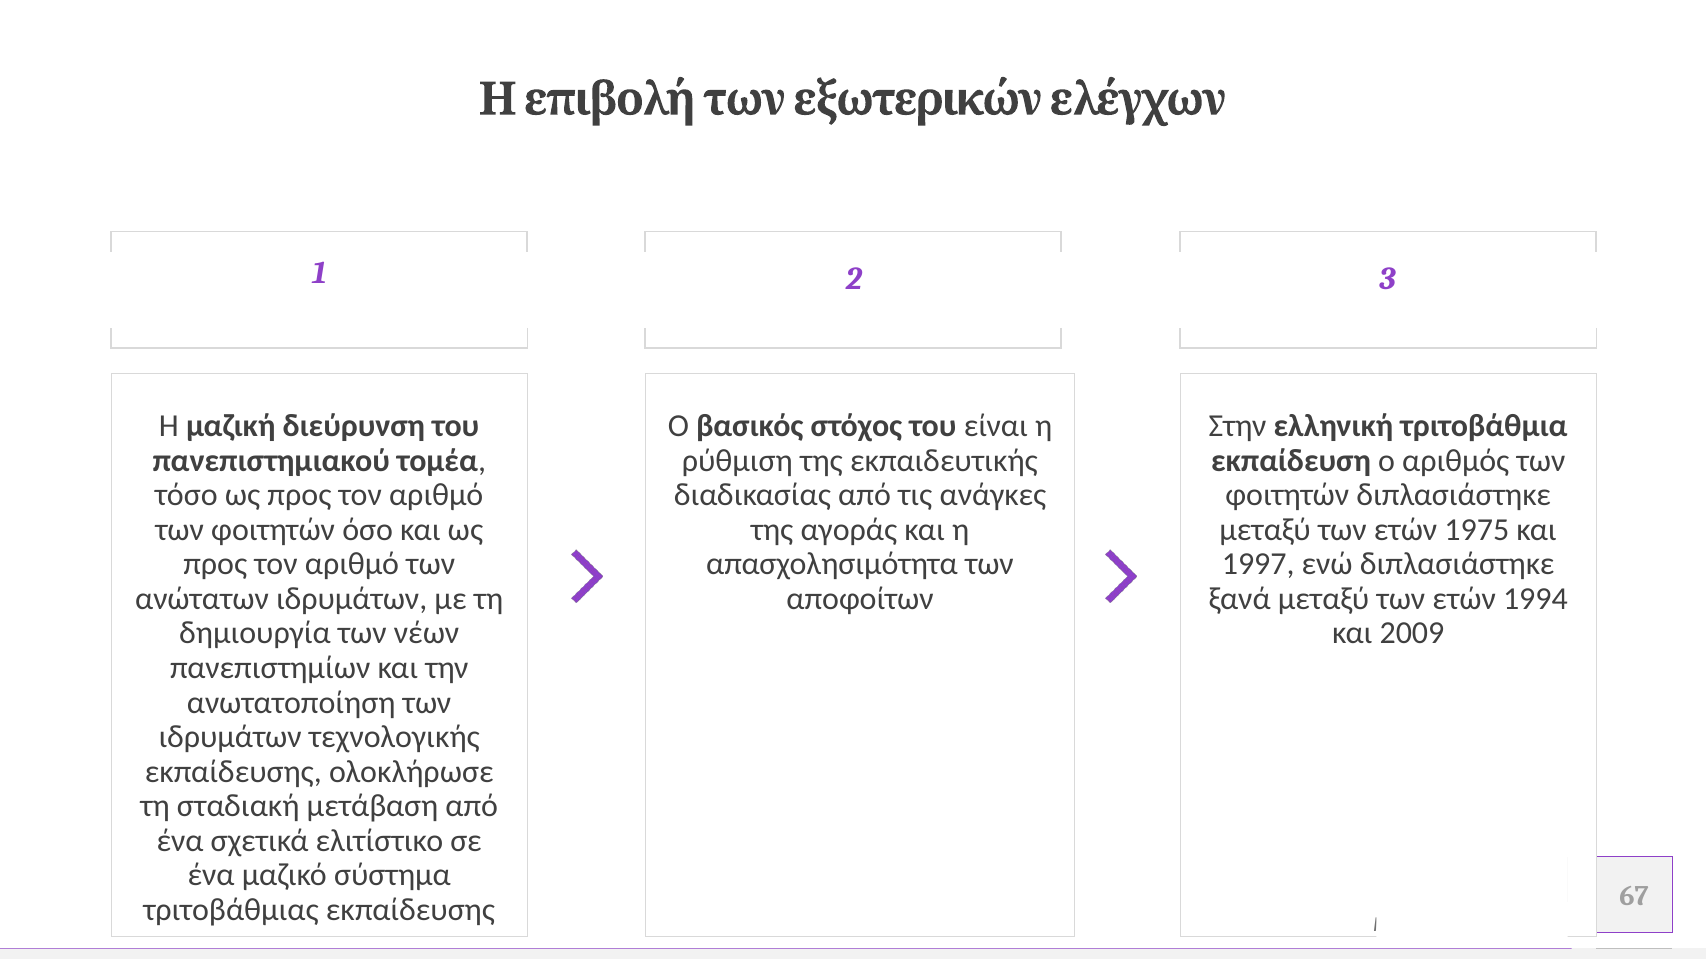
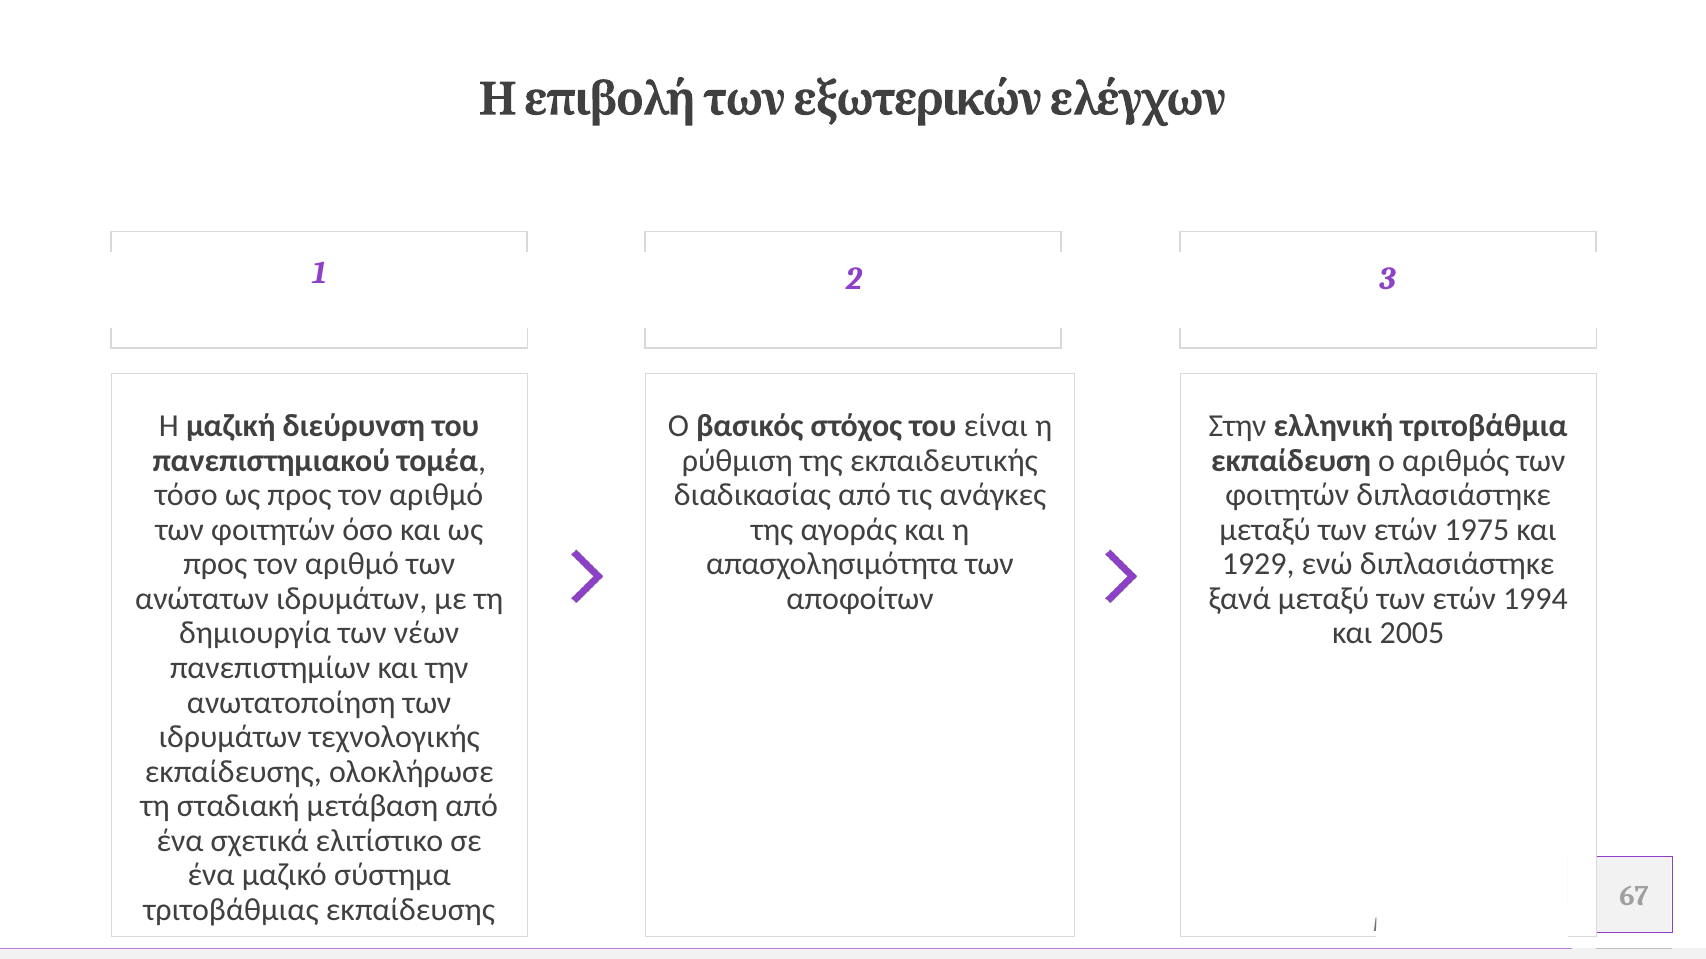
1997: 1997 -> 1929 (1258, 565)
2009: 2009 -> 2005 (1412, 634)
